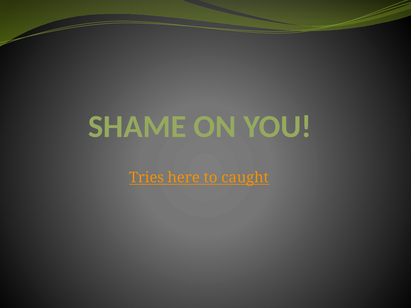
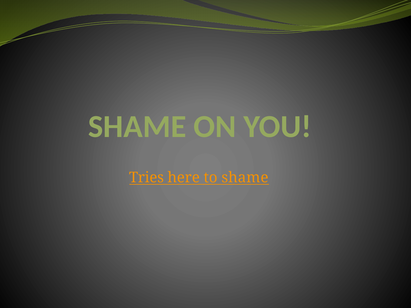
to caught: caught -> shame (245, 178)
